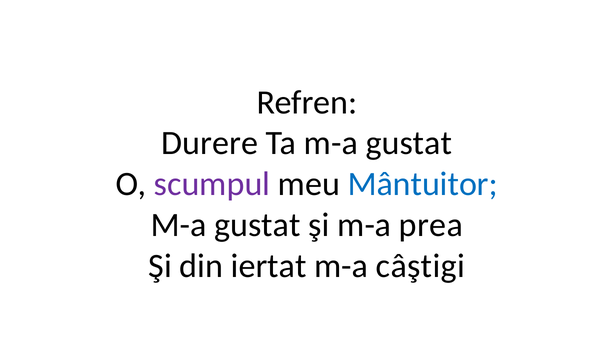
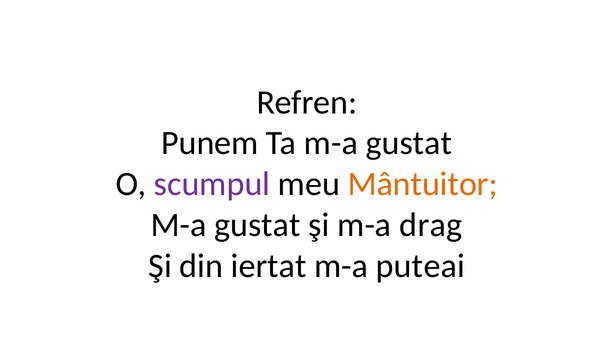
Durere: Durere -> Punem (210, 143)
Mântuitor colour: blue -> orange (423, 184)
prea: prea -> drag (431, 225)
câştigi: câştigi -> puteai (420, 266)
